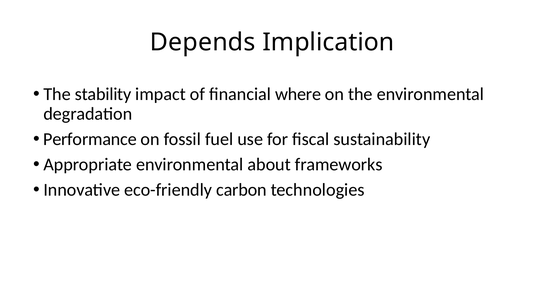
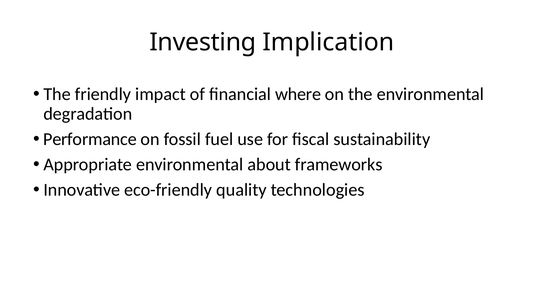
Depends: Depends -> Investing (203, 42)
stability: stability -> friendly (103, 94)
carbon: carbon -> quality (241, 190)
